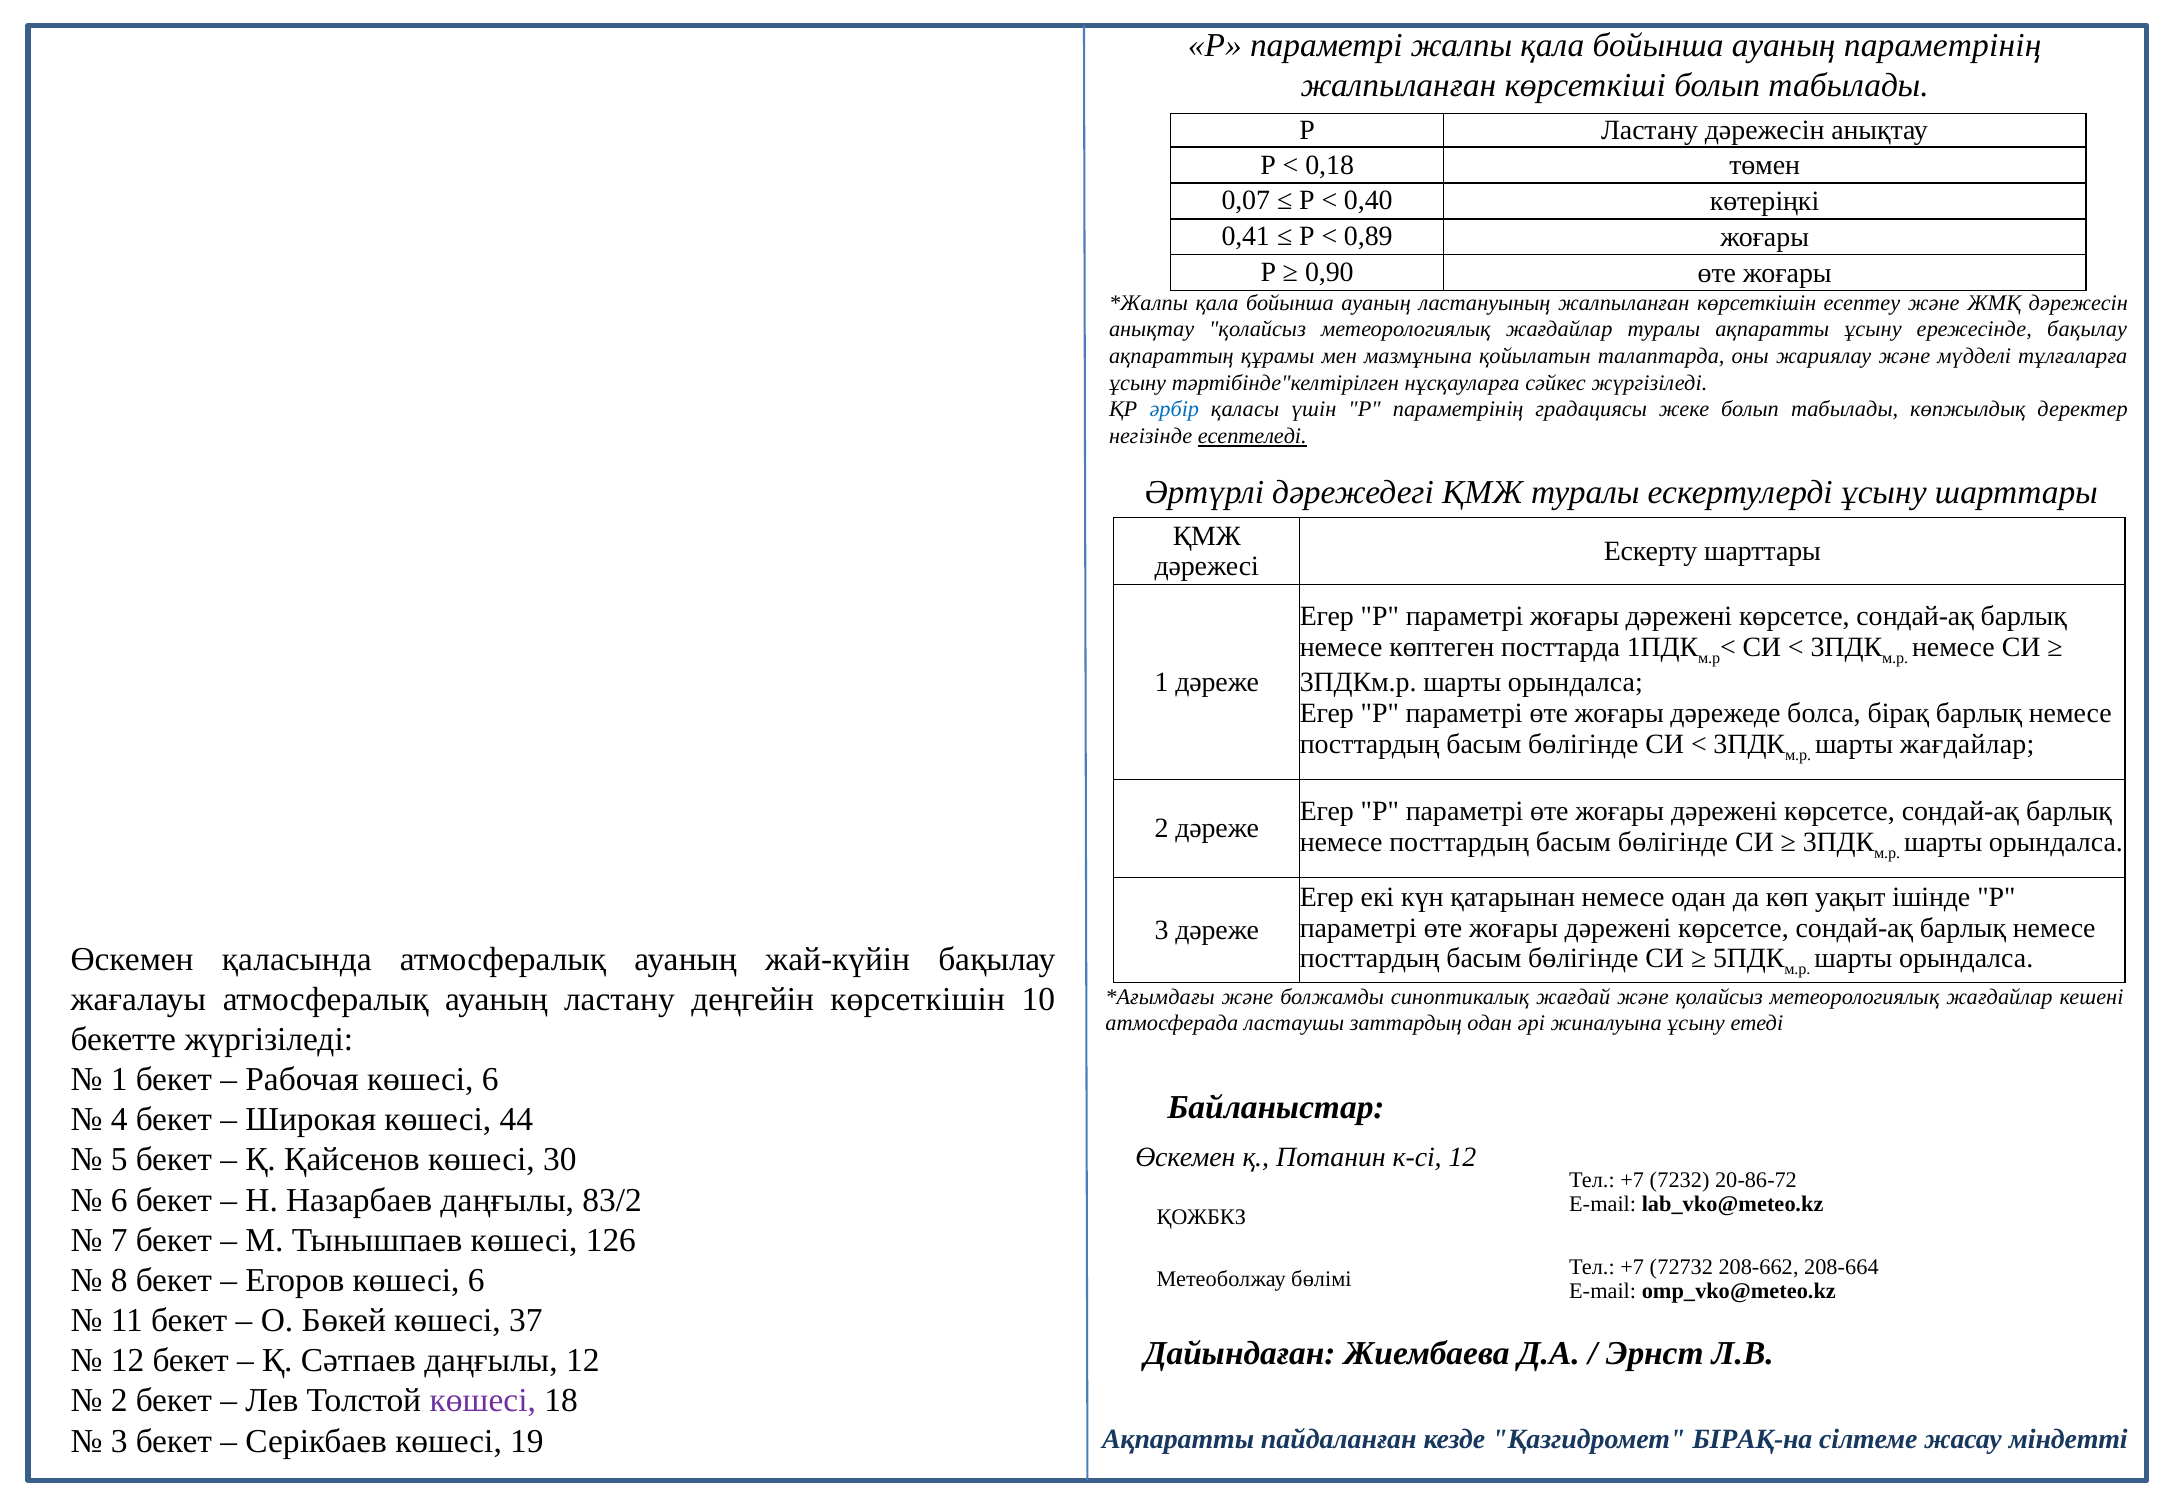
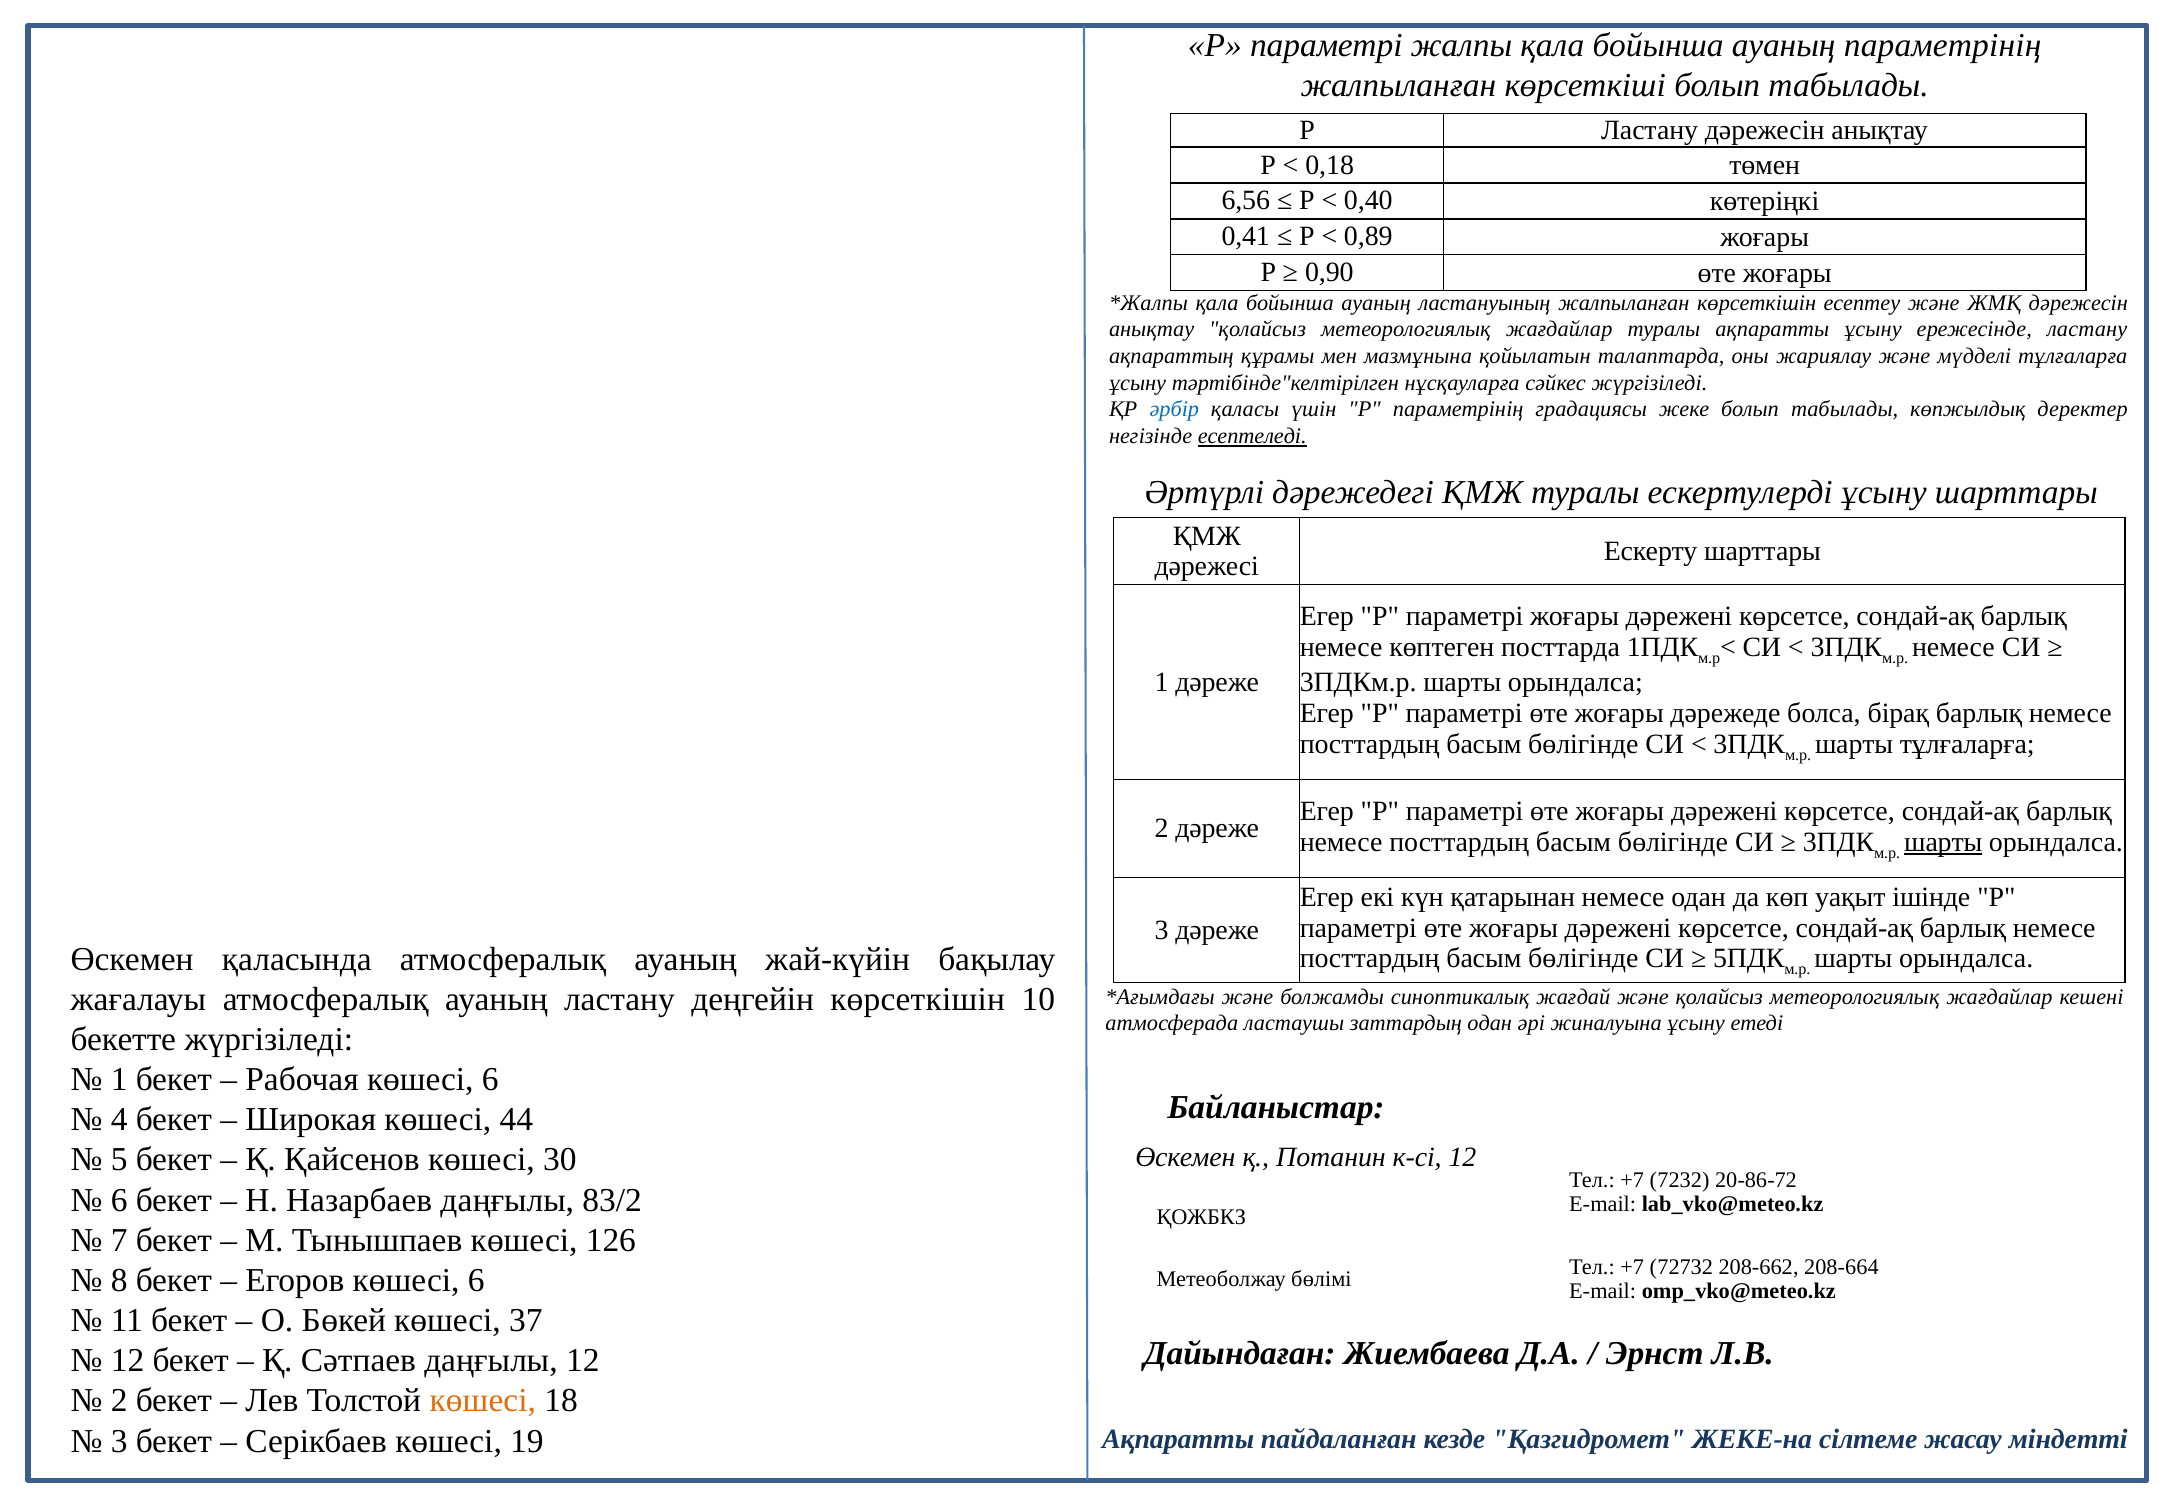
0,07: 0,07 -> 6,56 (1246, 201)
ережесінде бақылау: бақылау -> ластану (2087, 329)
шарты жағдайлар: жағдайлар -> тұлғаларға (1967, 744)
шарты underline: none -> present (1943, 842)
көшесі colour: purple -> orange (483, 1401)
БІРАҚ-на: БІРАҚ-на -> ЖЕКЕ-на (1752, 1439)
